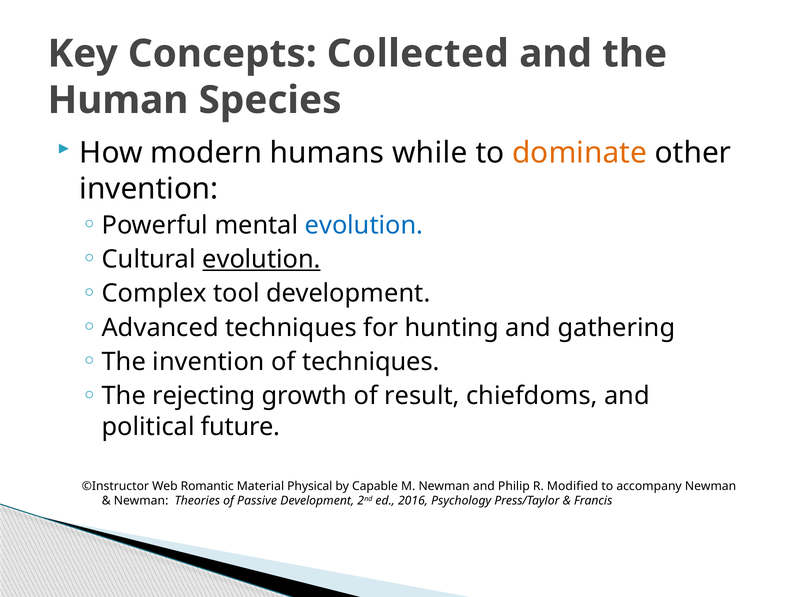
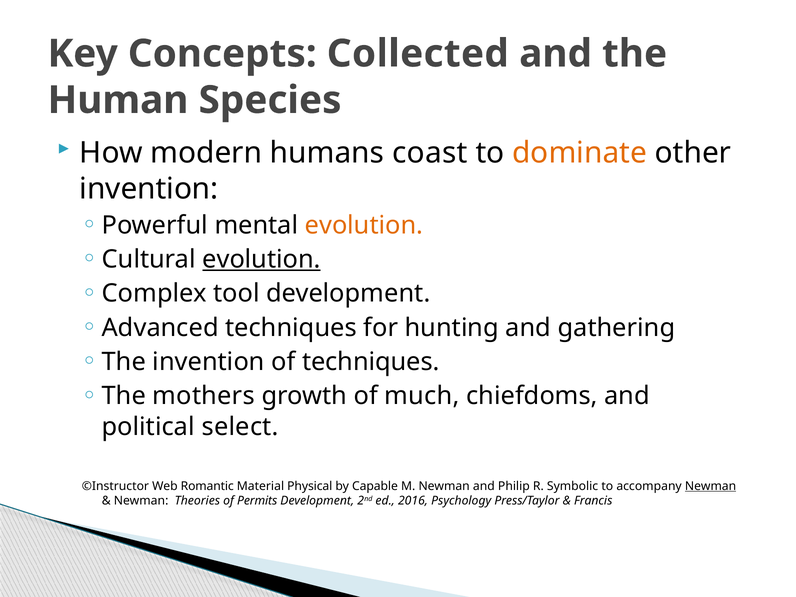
while: while -> coast (430, 153)
evolution colour: blue -> orange (364, 225)
rejecting: rejecting -> mothers (204, 396)
result: result -> much (422, 396)
future: future -> select (240, 427)
Modified: Modified -> Symbolic (573, 486)
Newman underline: none -> present (711, 486)
Passive: Passive -> Permits (257, 501)
